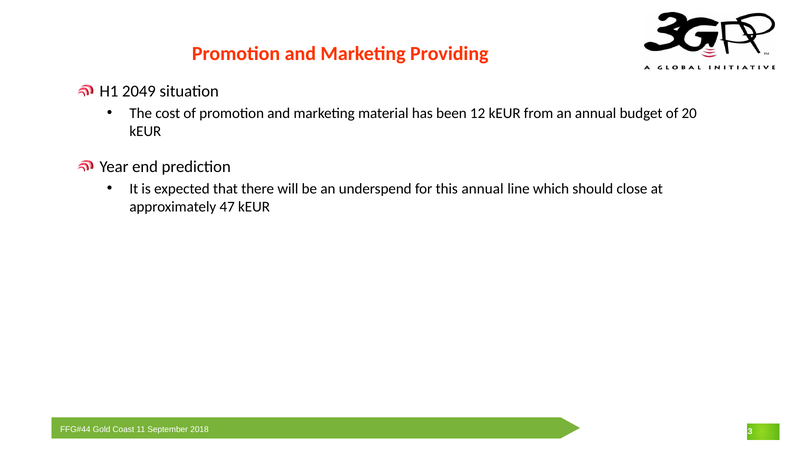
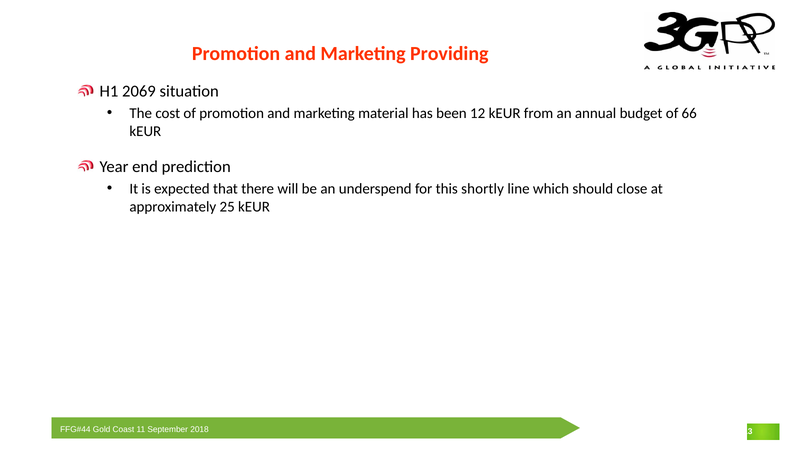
2049: 2049 -> 2069 (139, 91)
20: 20 -> 66 (689, 113)
this annual: annual -> shortly (483, 189)
47: 47 -> 25 (227, 207)
